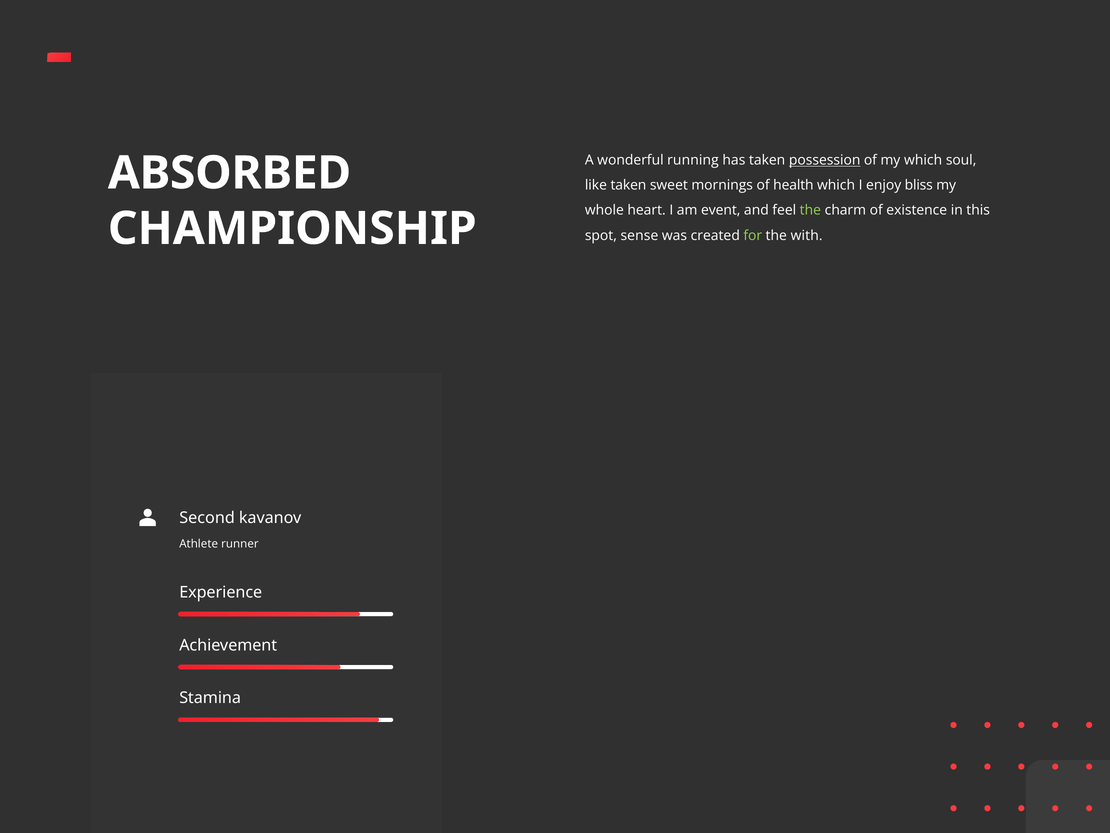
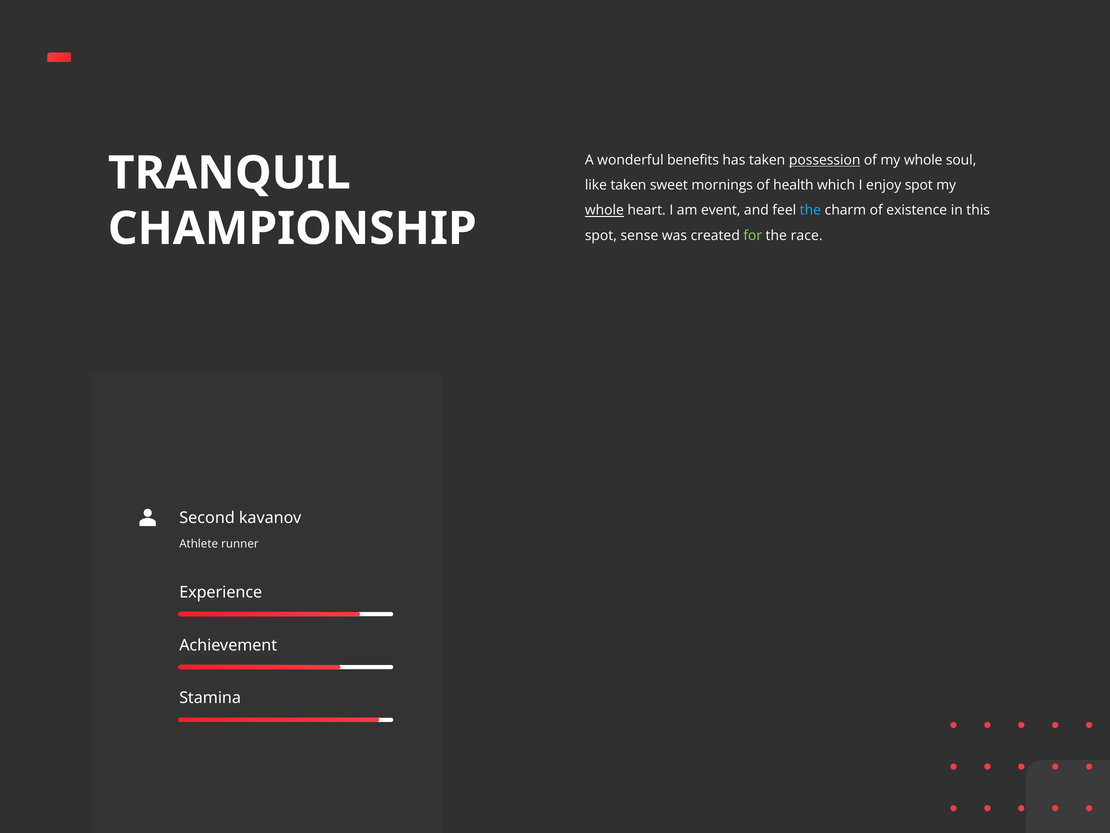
running: running -> benefits (693, 160)
of my which: which -> whole (923, 160)
ABSORBED: ABSORBED -> TRANQUIL (229, 173)
enjoy bliss: bliss -> spot (919, 185)
whole underline: none -> present (604, 210)
the colour: light green -> light blue (810, 210)
with: with -> race (807, 235)
